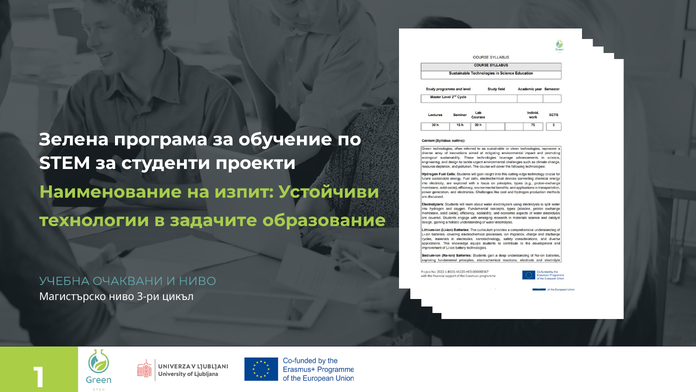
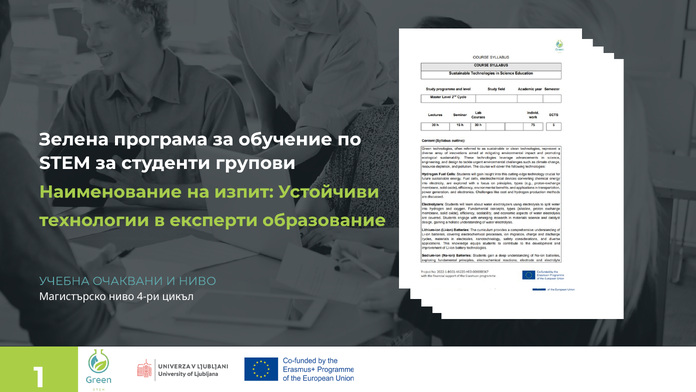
проекти: проекти -> групови (256, 163)
задачите: задачите -> експерти (214, 220)
3-ри: 3-ри -> 4-ри (148, 296)
